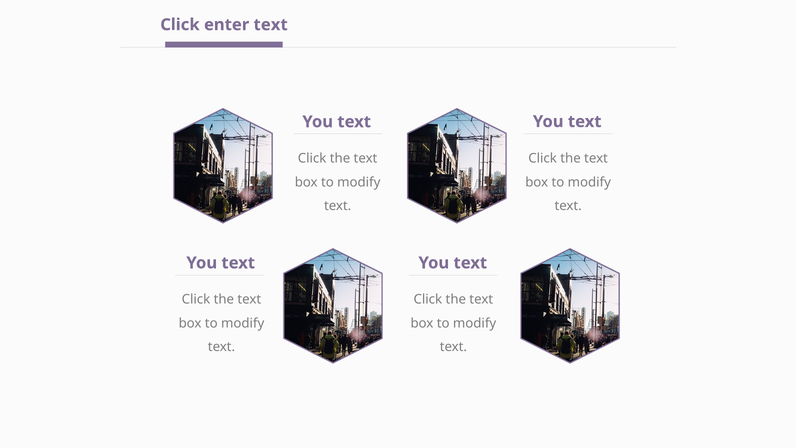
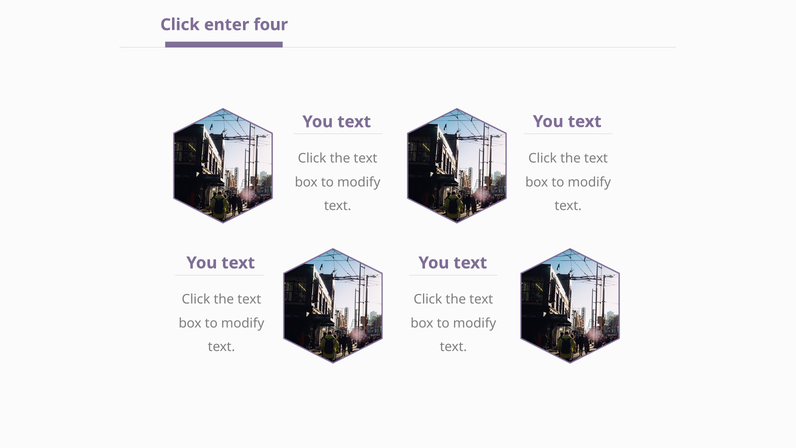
enter text: text -> four (271, 25)
